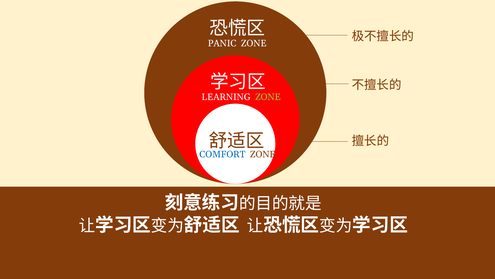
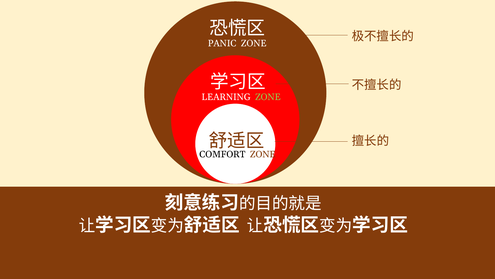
COMFORT colour: blue -> black (222, 154)
